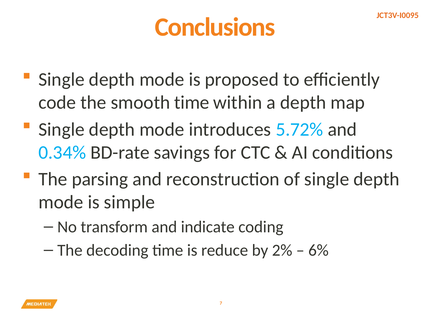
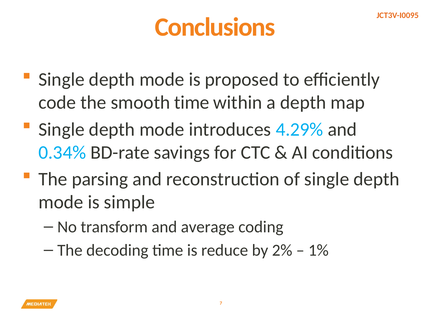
5.72%: 5.72% -> 4.29% (300, 130)
indicate: indicate -> average (208, 227)
6%: 6% -> 1% (318, 251)
